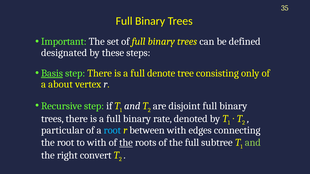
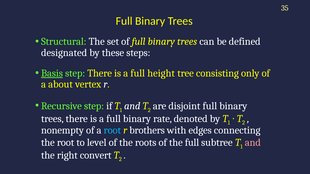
Important: Important -> Structural (64, 42)
denote: denote -> height (161, 73)
particular: particular -> nonempty (62, 130)
between: between -> brothers (147, 130)
to with: with -> level (97, 143)
the underline: present -> none (126, 143)
and colour: light green -> pink (253, 143)
